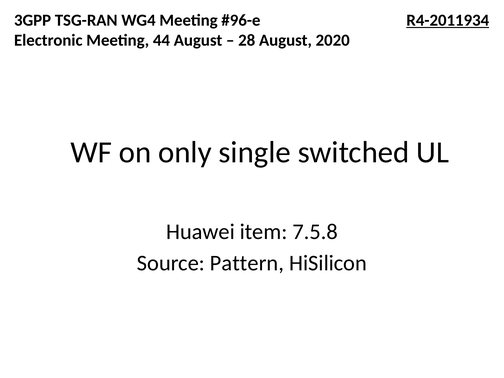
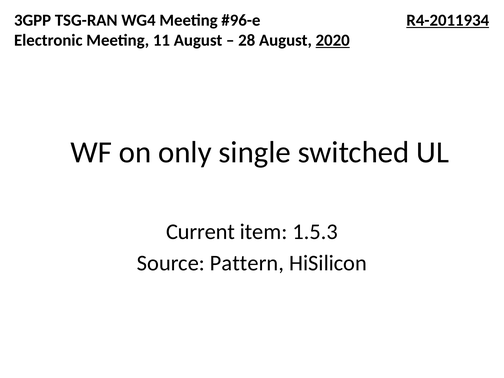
44: 44 -> 11 (161, 40)
2020 underline: none -> present (333, 40)
Huawei: Huawei -> Current (201, 232)
7.5.8: 7.5.8 -> 1.5.3 (315, 232)
